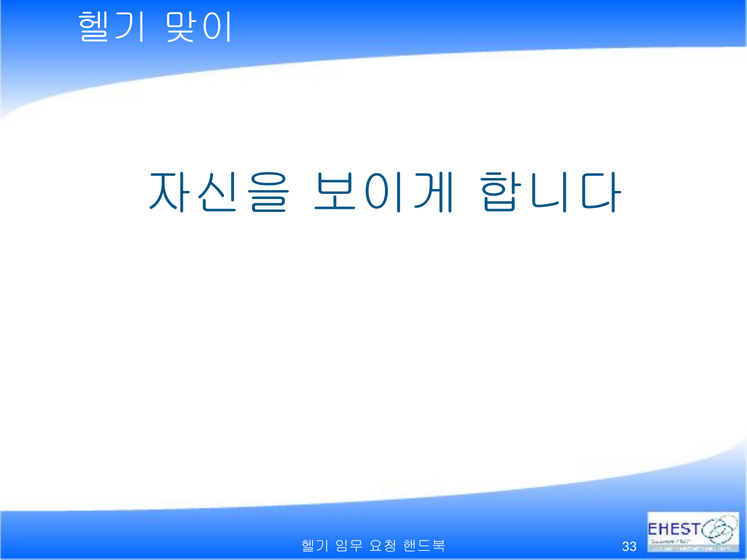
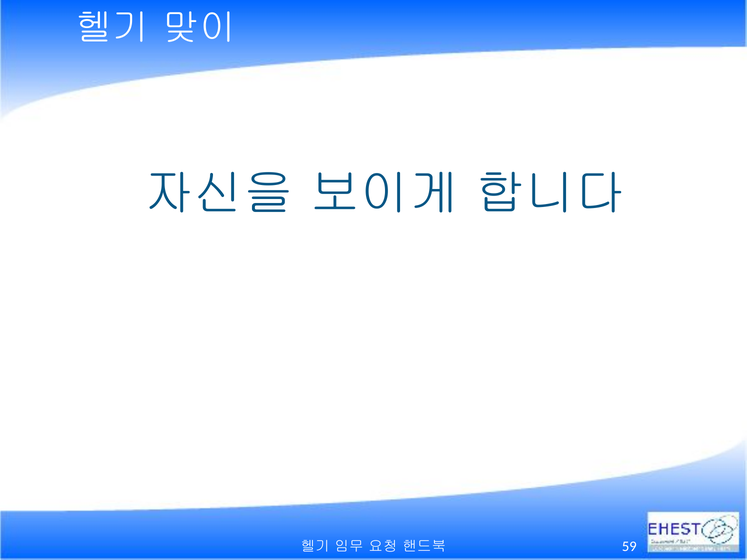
33: 33 -> 59 (629, 546)
